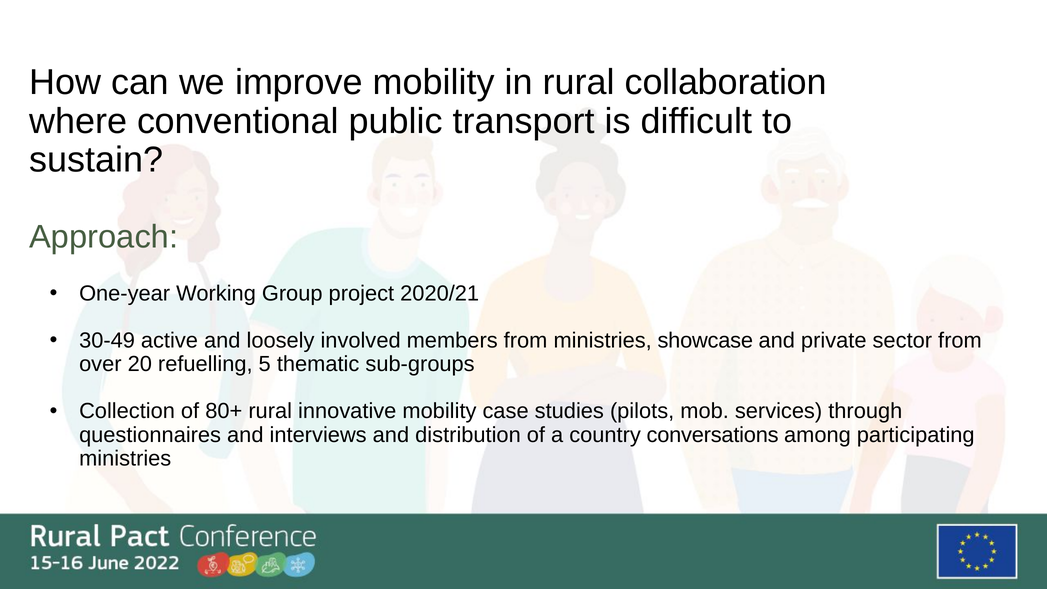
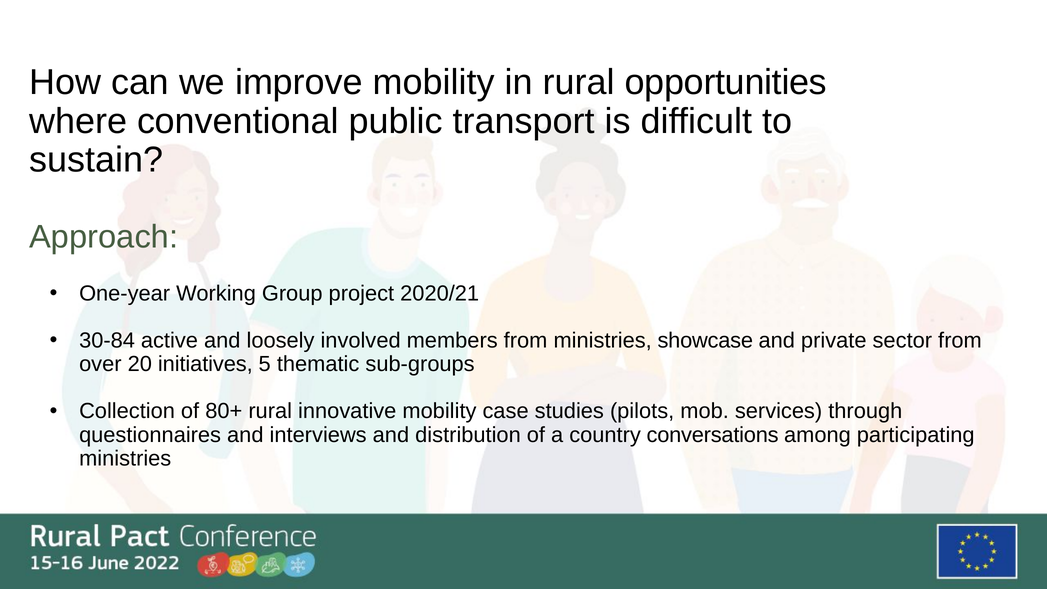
collaboration: collaboration -> opportunities (726, 82)
30-49: 30-49 -> 30-84 (107, 341)
refuelling: refuelling -> initiatives (205, 364)
